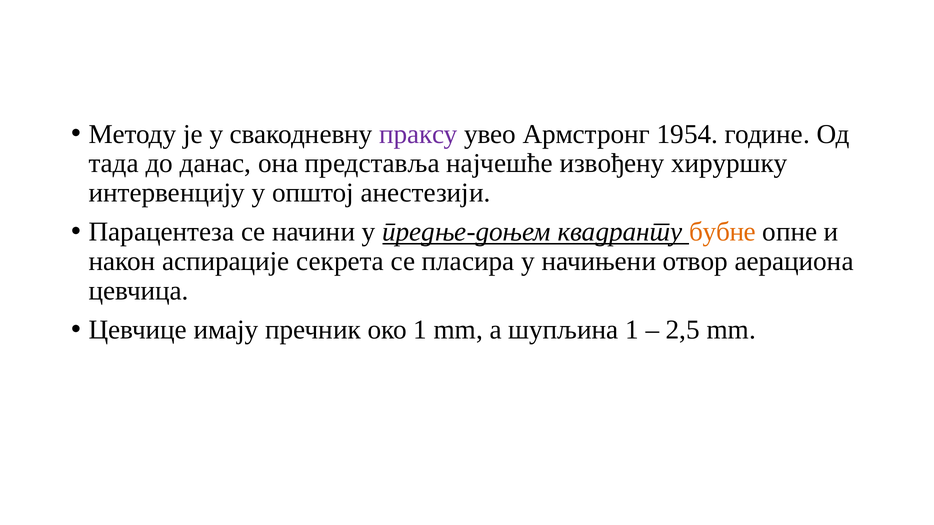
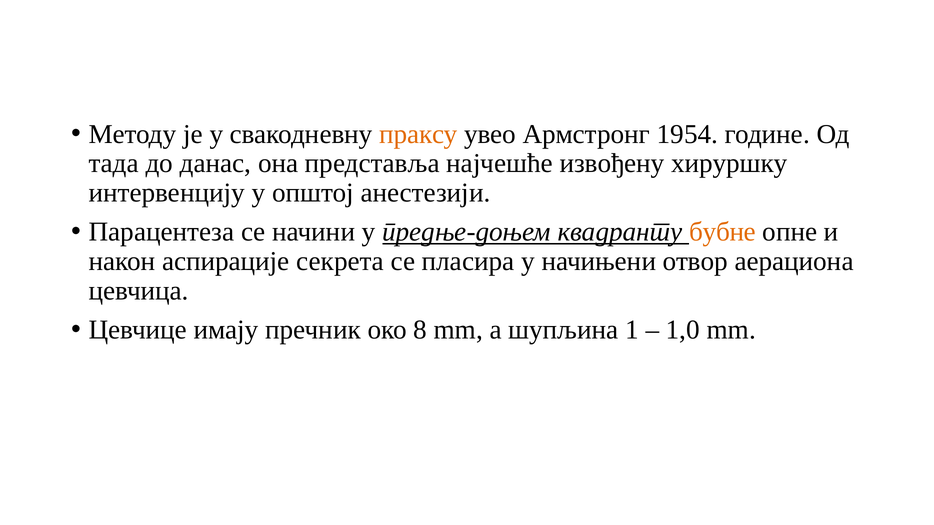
праксу colour: purple -> orange (418, 134)
око 1: 1 -> 8 (420, 330)
2,5: 2,5 -> 1,0 (683, 330)
